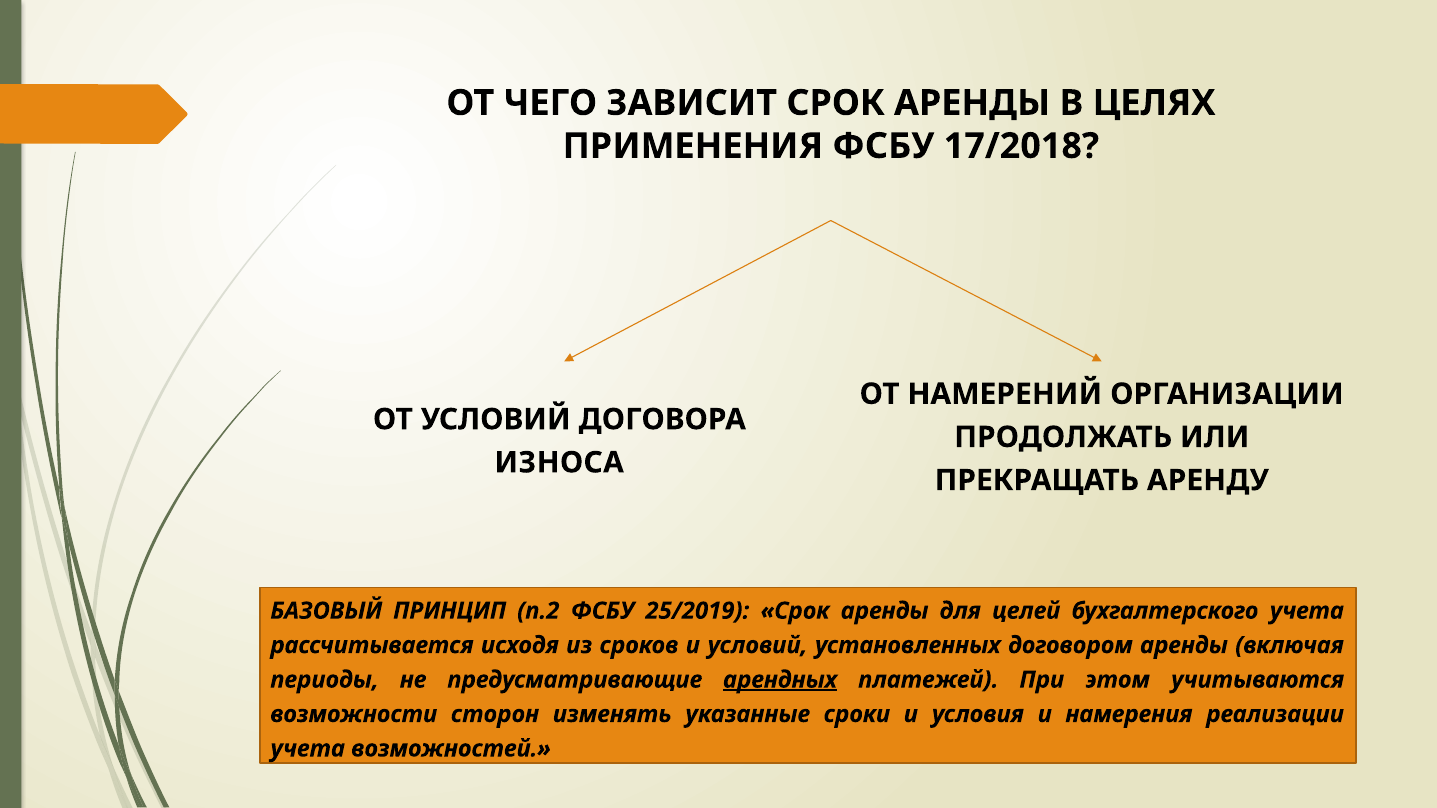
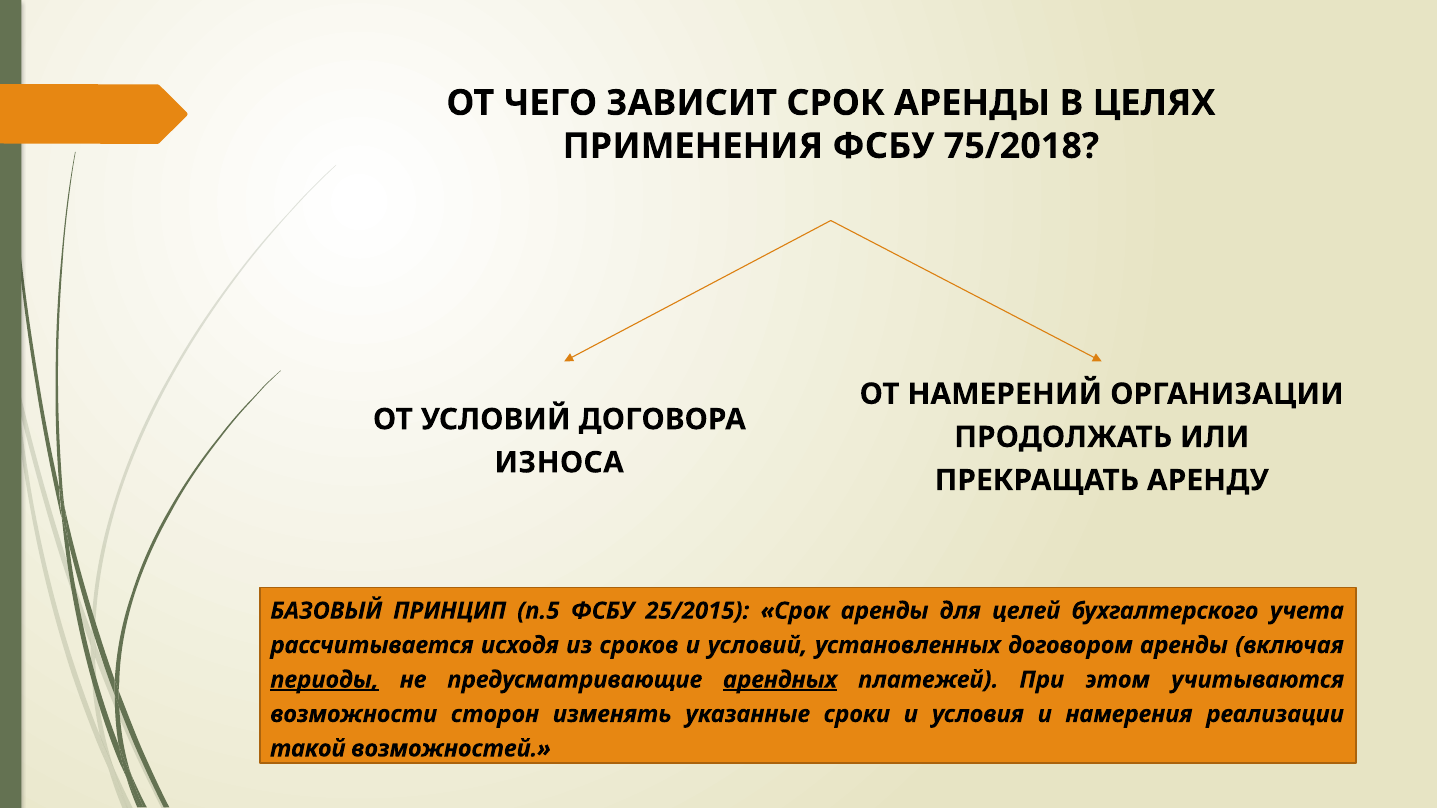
17/2018: 17/2018 -> 75/2018 (1021, 146)
п.2: п.2 -> п.5 (538, 611)
25/2019: 25/2019 -> 25/2015 (697, 611)
периоды underline: none -> present (325, 680)
учета: учета -> такой (308, 749)
